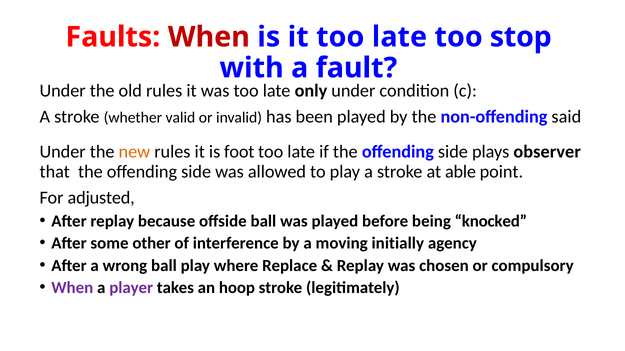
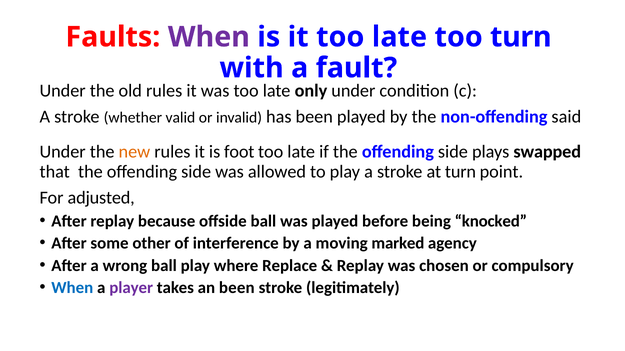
When colour: red -> purple (209, 37)
too stop: stop -> turn (521, 37)
observer: observer -> swapped (547, 152)
at able: able -> turn (461, 172)
initially: initially -> marked (398, 244)
When colour: purple -> blue (72, 288)
an hoop: hoop -> been (237, 288)
